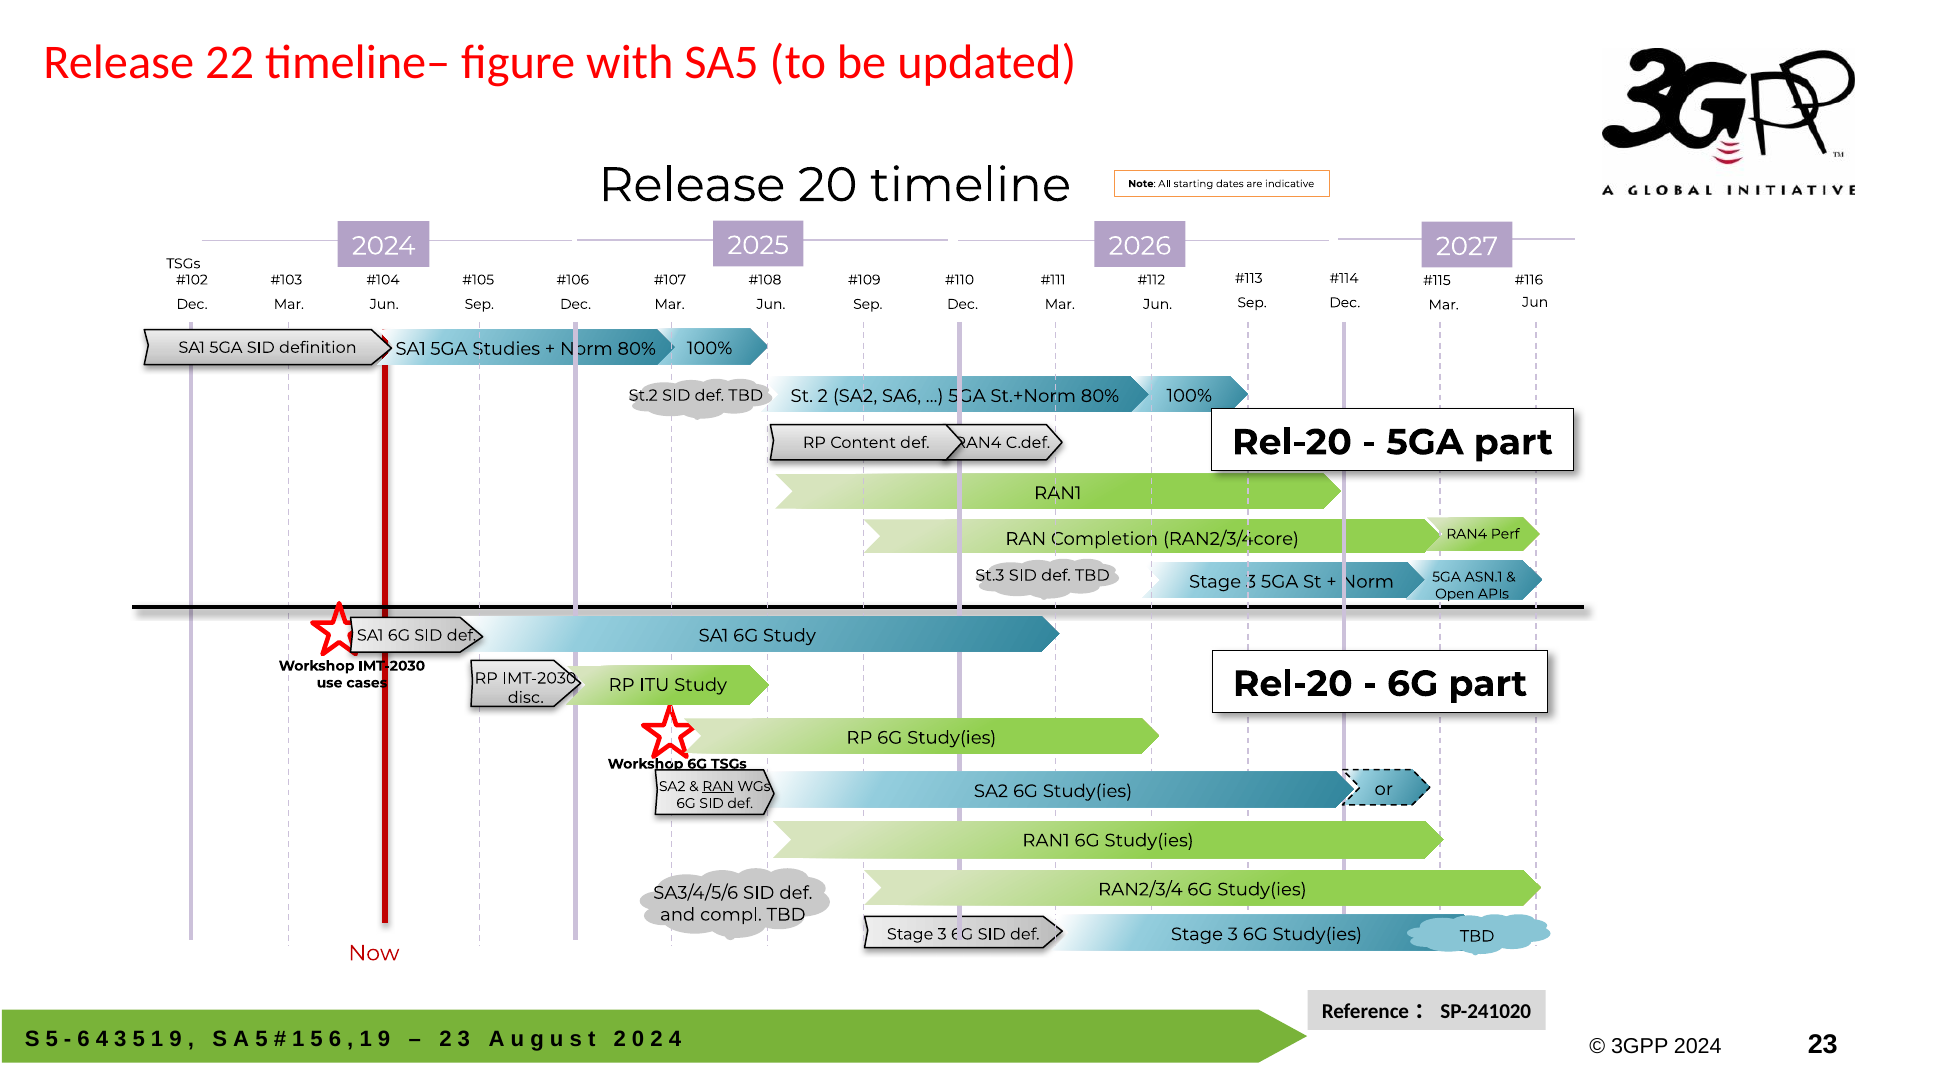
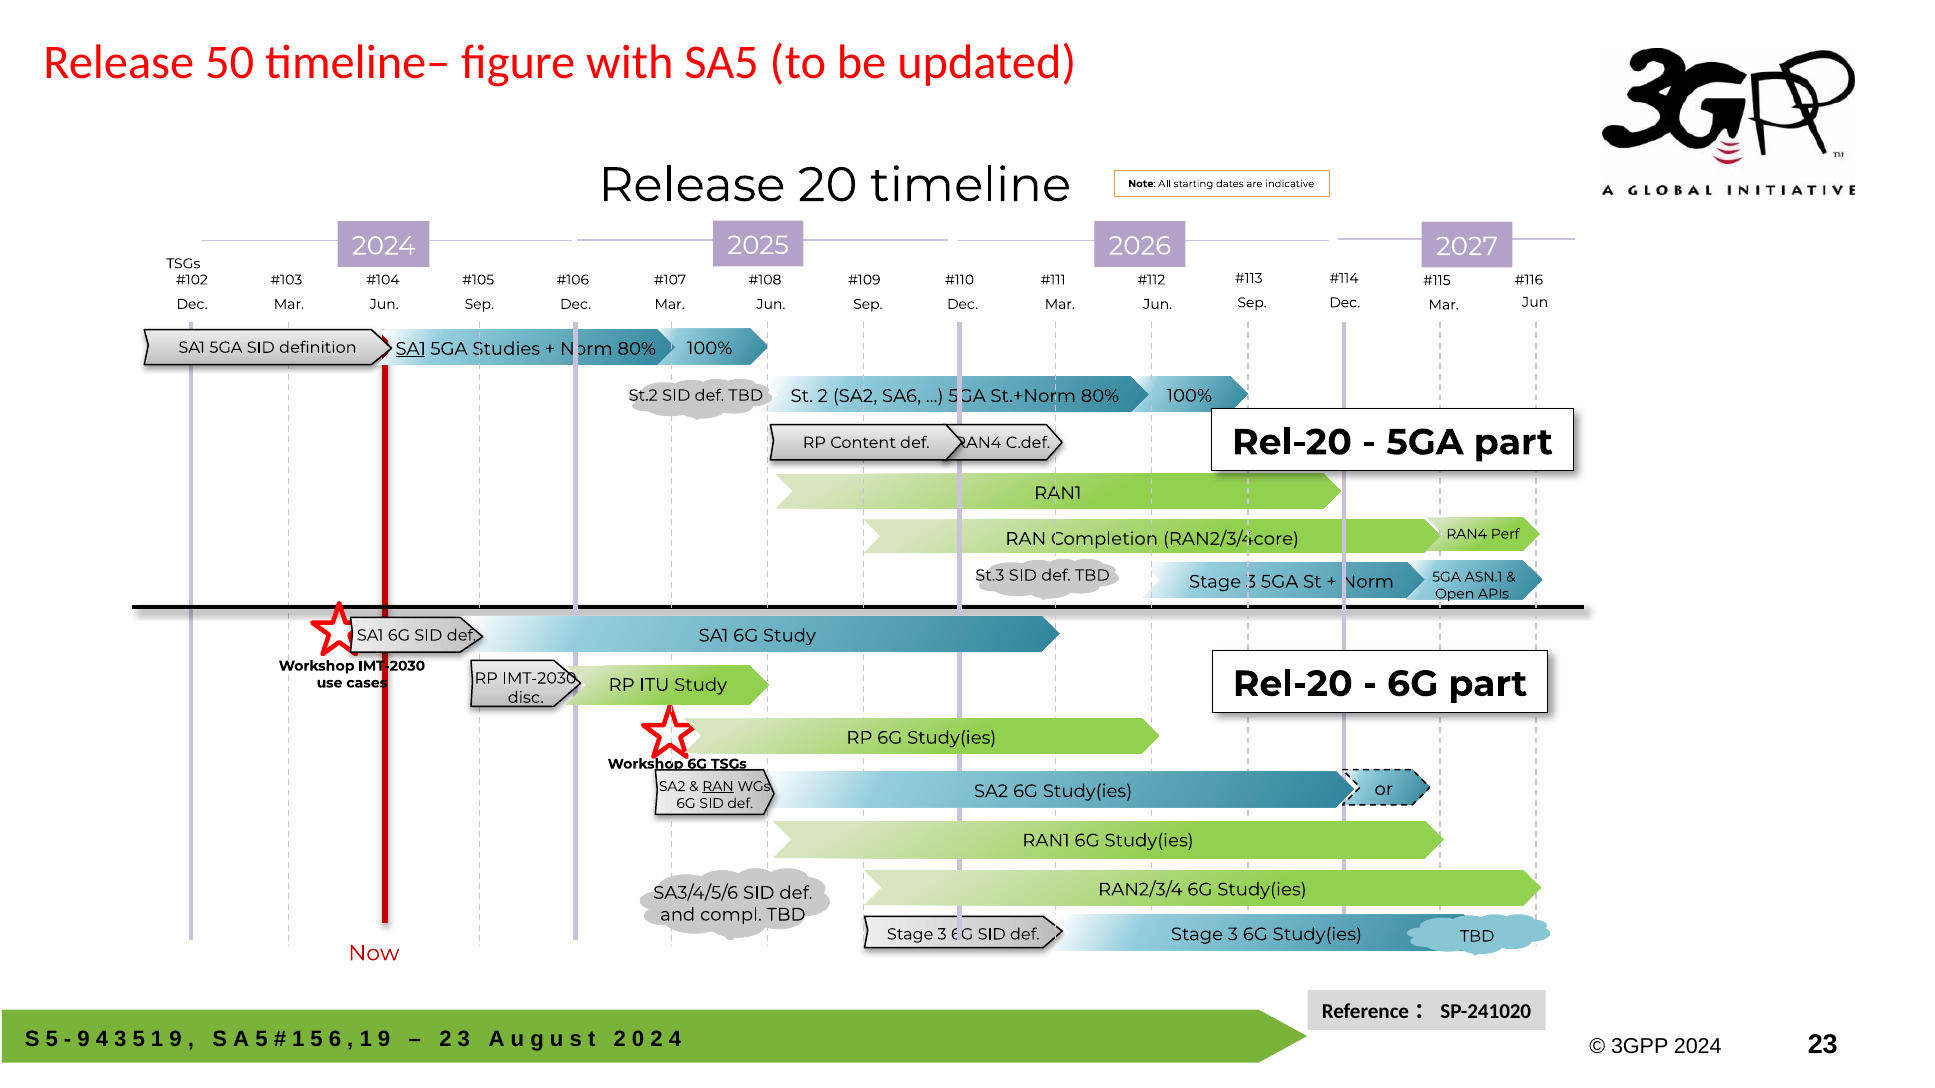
22: 22 -> 50 (230, 63)
SA1 underline: none -> present (411, 349)
6: 6 -> 9 (84, 1039)
